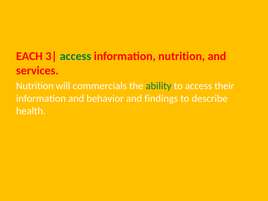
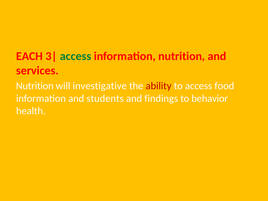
commercials: commercials -> investigative (100, 86)
ability colour: green -> red (159, 86)
their: their -> food (224, 86)
behavior: behavior -> students (105, 98)
describe: describe -> behavior (210, 98)
